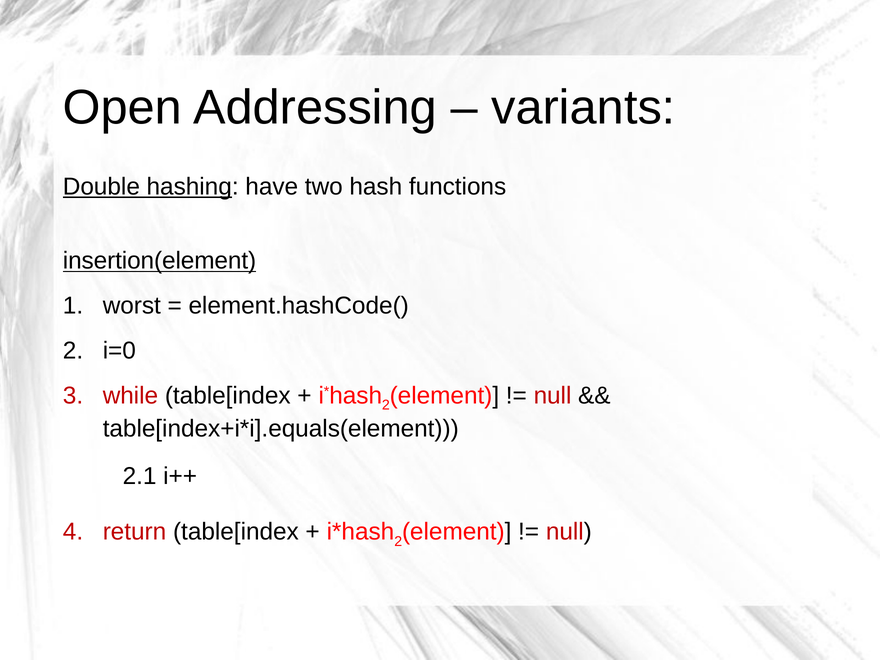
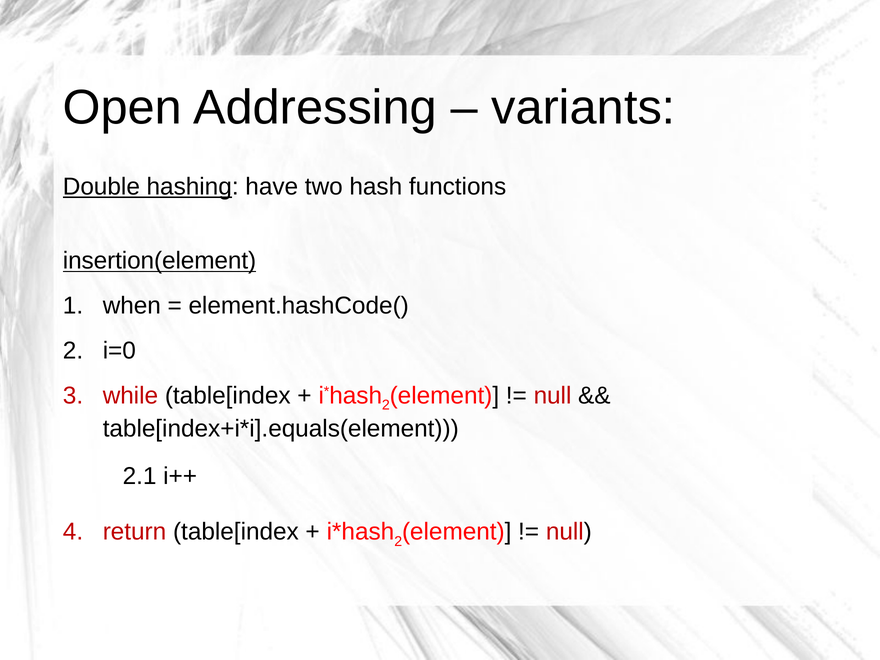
worst: worst -> when (132, 306)
